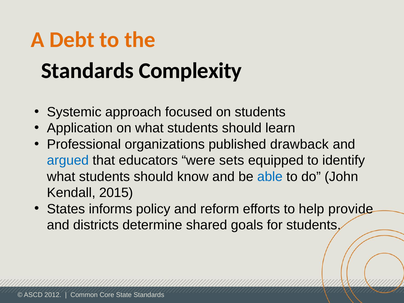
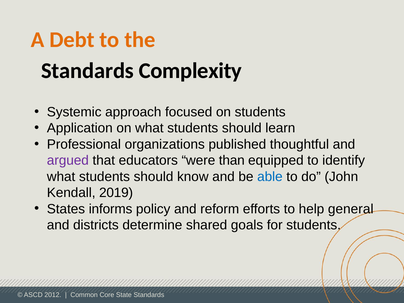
drawback: drawback -> thoughtful (299, 144)
argued colour: blue -> purple (68, 160)
sets: sets -> than (232, 160)
2015: 2015 -> 2019 (116, 193)
provide: provide -> general (351, 209)
